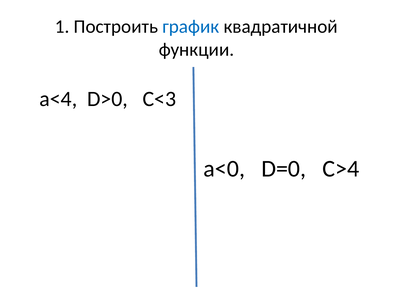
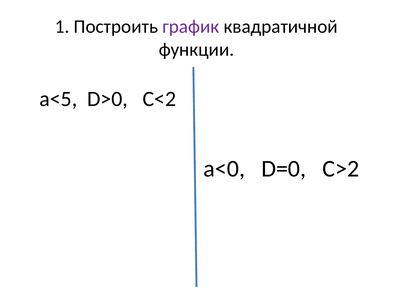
график colour: blue -> purple (191, 27)
a<4: a<4 -> a<5 (58, 99)
C<3: C<3 -> C<2 (159, 99)
C>4: C>4 -> C>2 (341, 168)
